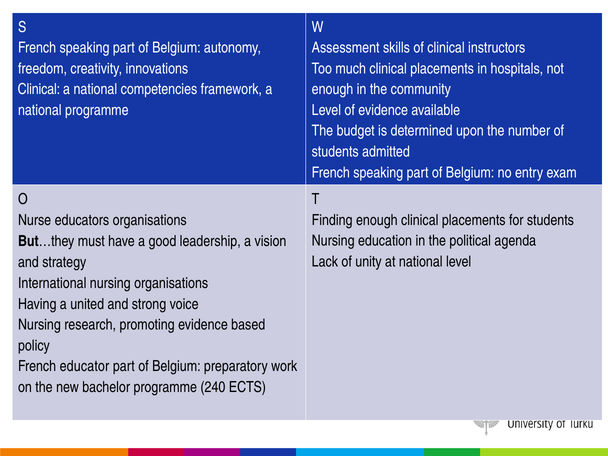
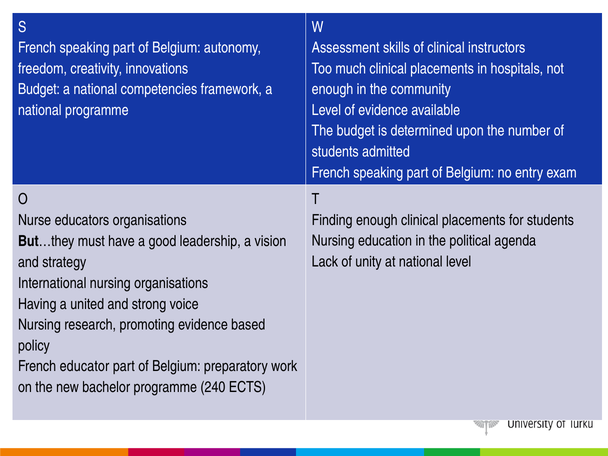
Clinical: Clinical -> Budget (39, 89)
